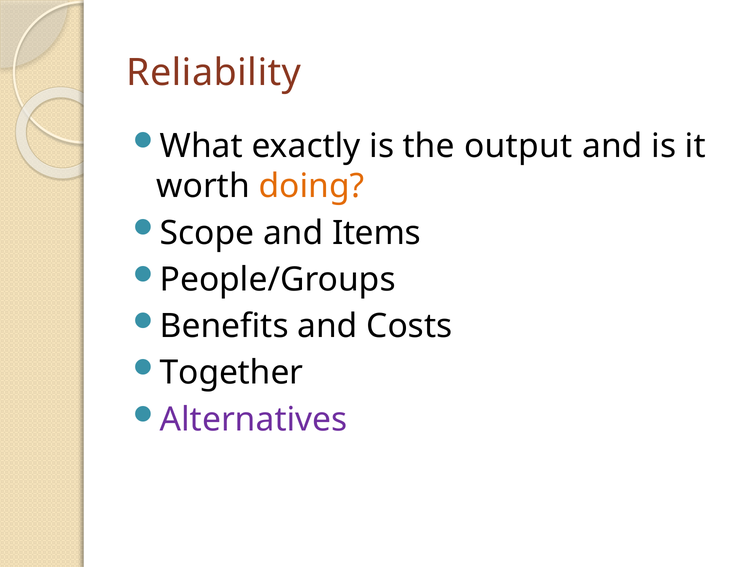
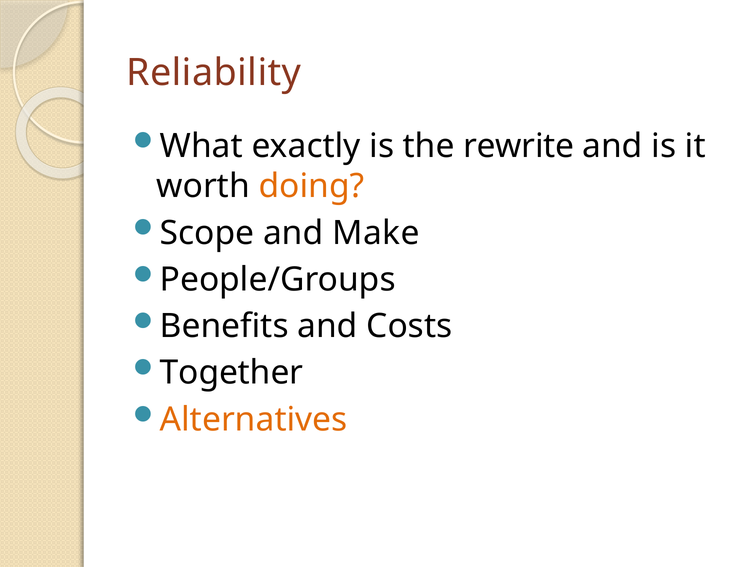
output: output -> rewrite (519, 146)
Items: Items -> Make (376, 233)
Alternatives colour: purple -> orange (254, 419)
